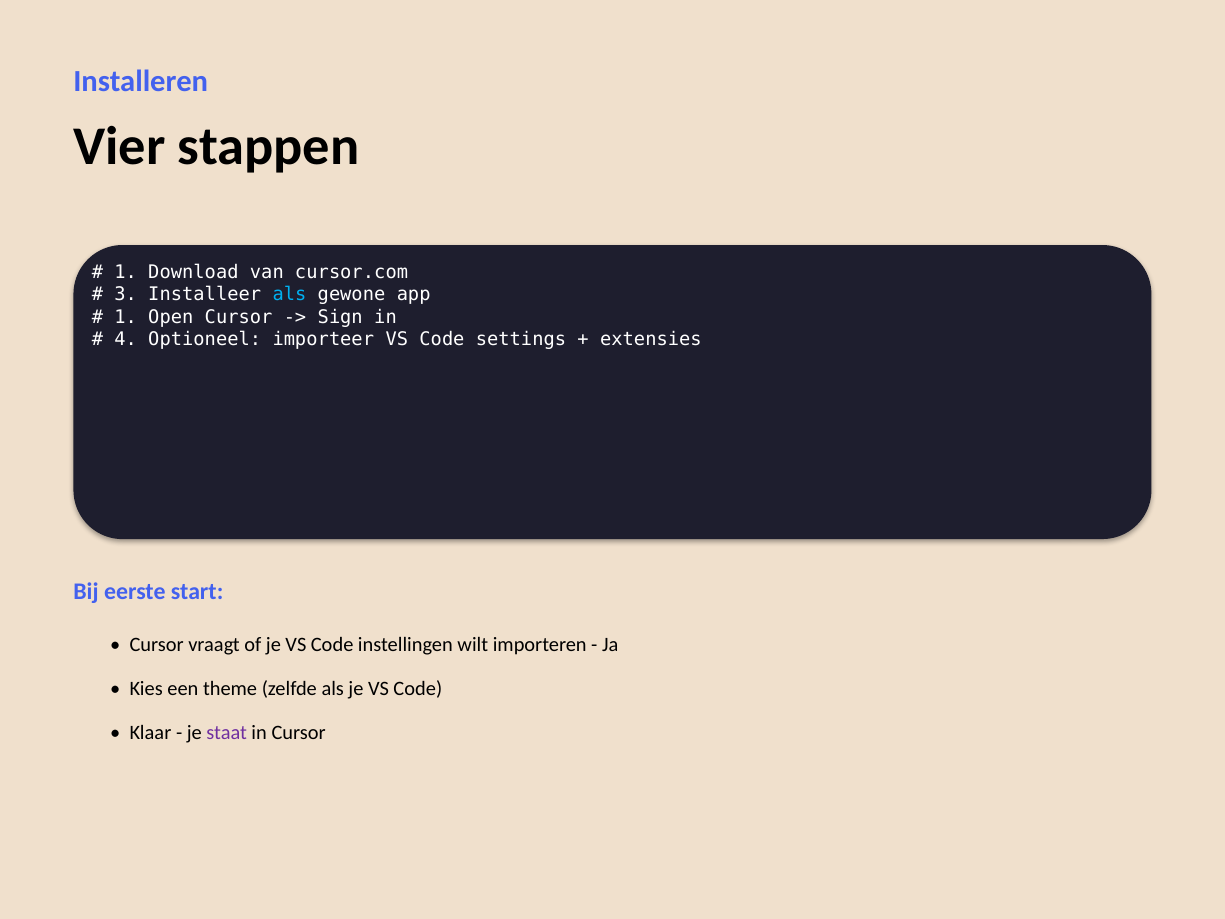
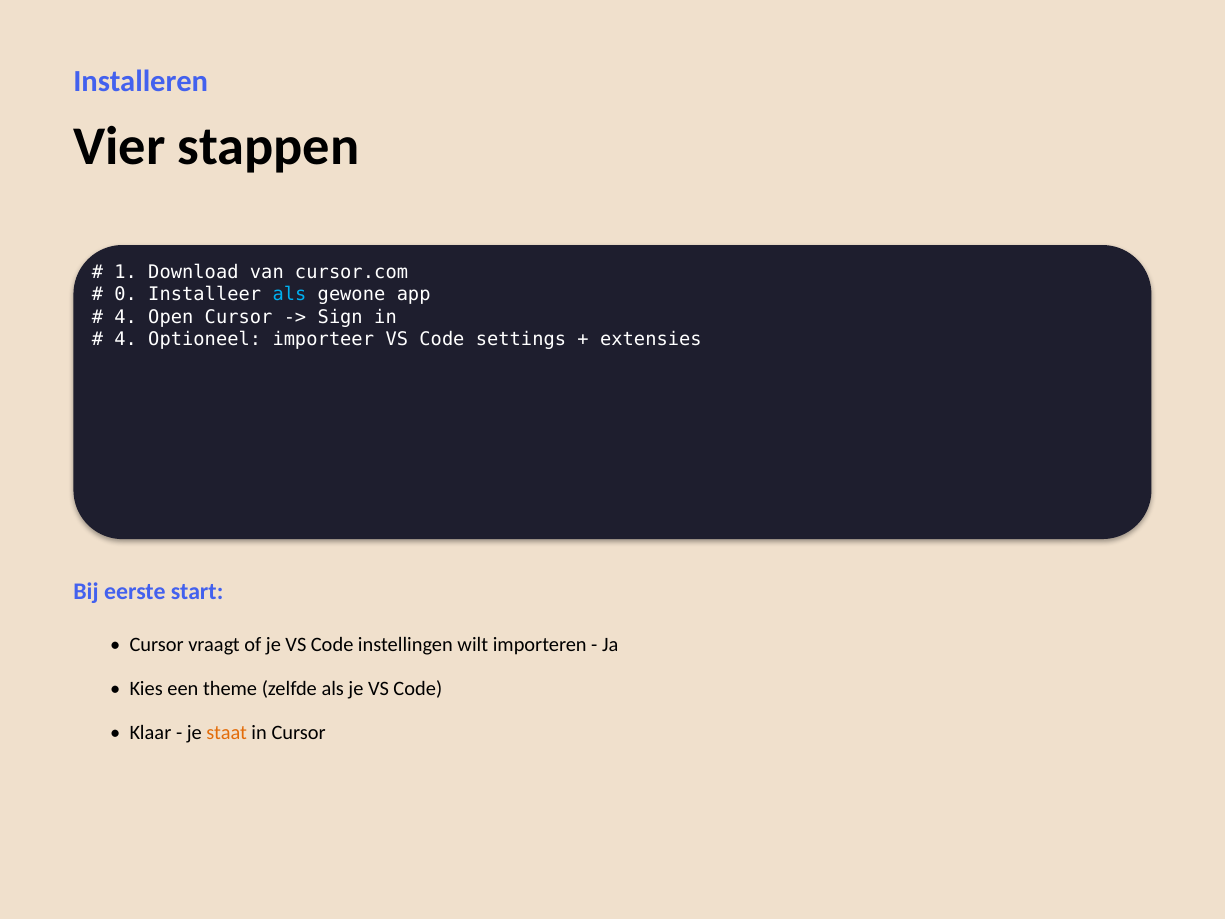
3: 3 -> 0 (126, 295)
1: 1 -> 4 (126, 317)
staat colour: purple -> orange (227, 733)
